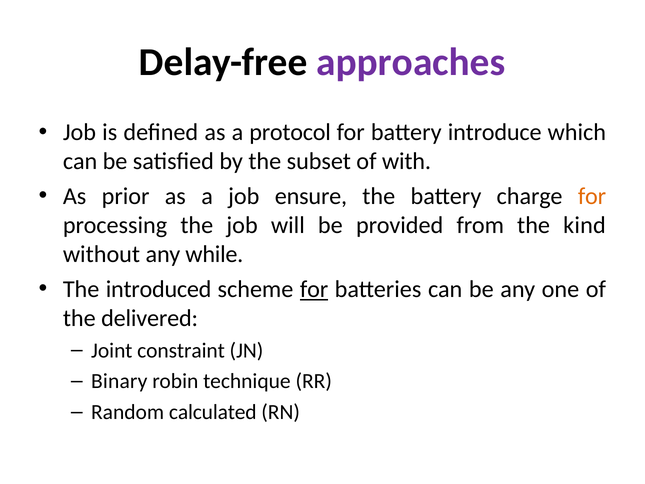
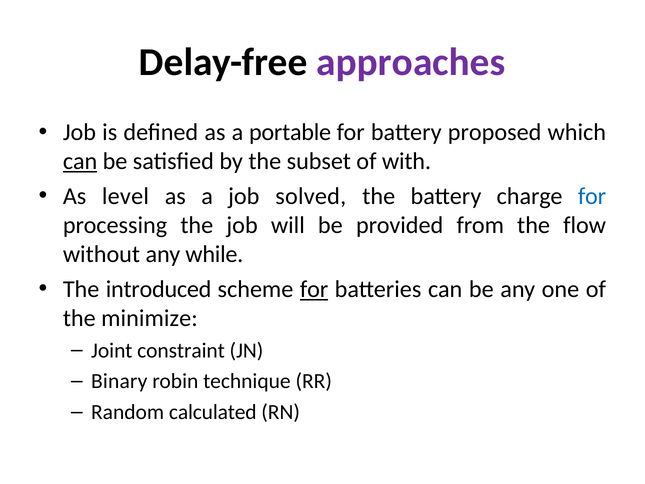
protocol: protocol -> portable (290, 132)
introduce: introduce -> proposed (495, 132)
can underline: none -> present (80, 161)
prior: prior -> level (125, 196)
ensure: ensure -> solved (311, 196)
for colour: orange -> blue (592, 196)
kind: kind -> flow (585, 225)
delivered: delivered -> minimize (149, 318)
